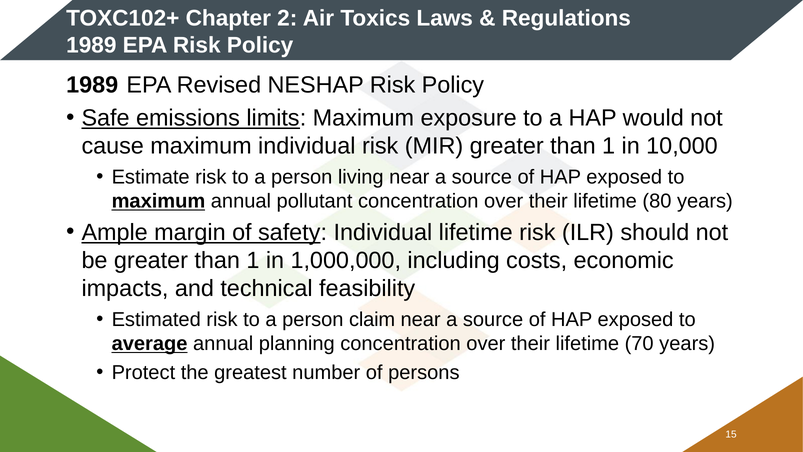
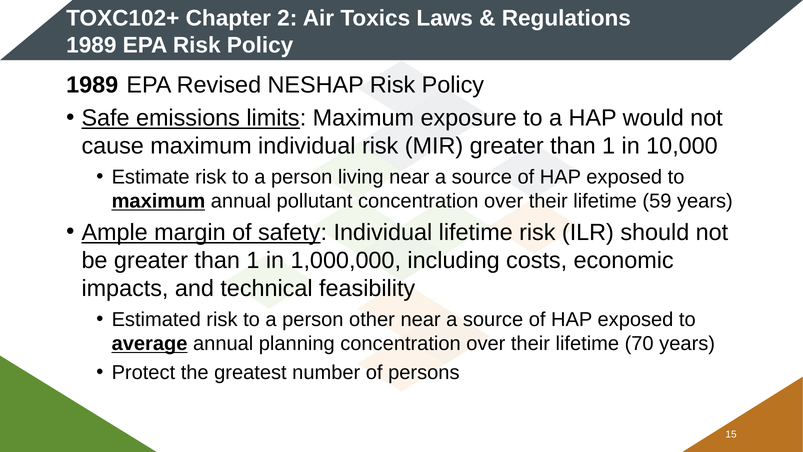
80: 80 -> 59 (657, 201)
claim: claim -> other (372, 319)
